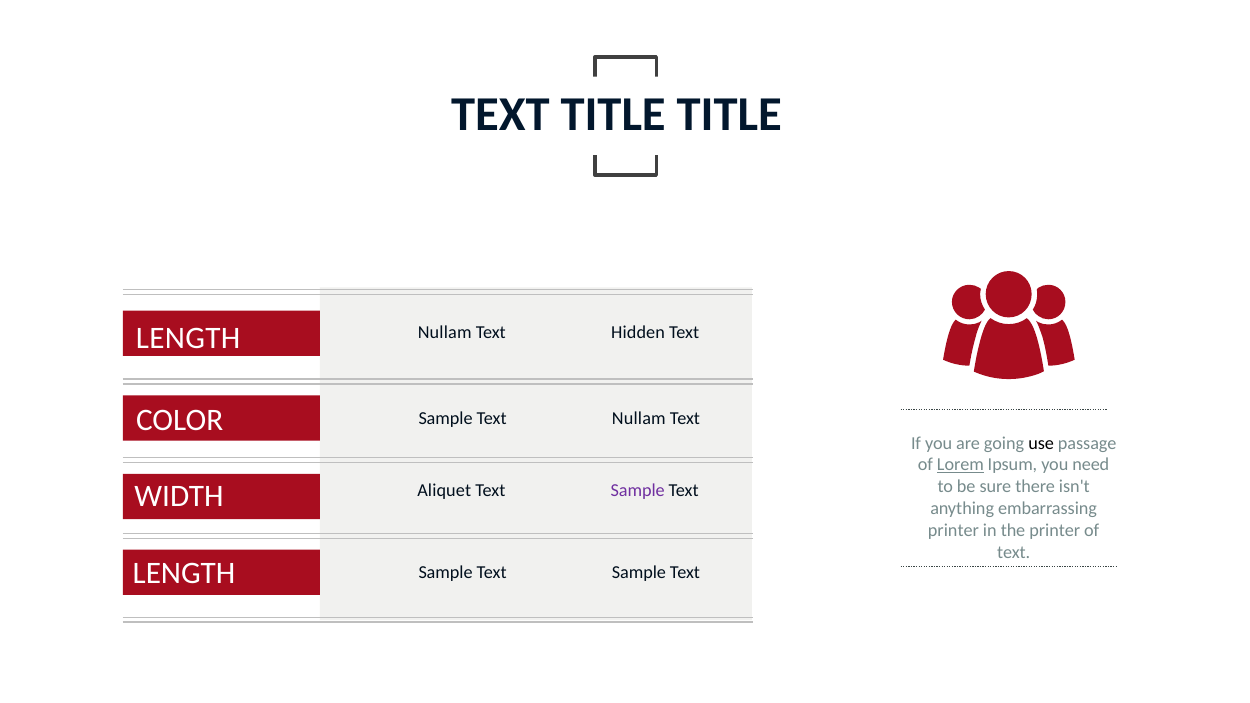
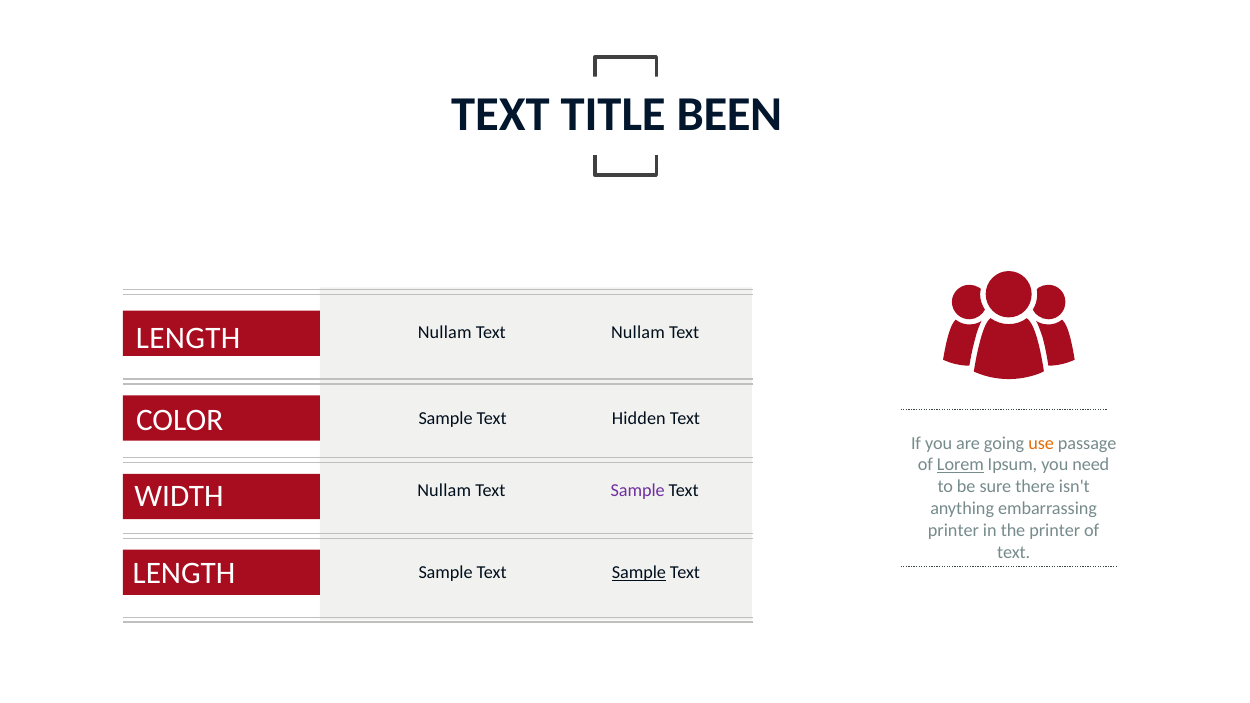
TITLE TITLE: TITLE -> BEEN (729, 115)
Hidden: Hidden -> Nullam (638, 333)
Text Nullam: Nullam -> Hidden (639, 418)
use colour: black -> orange (1041, 443)
Aliquet: Aliquet -> Nullam (444, 491)
Sample underline: none -> present (639, 573)
